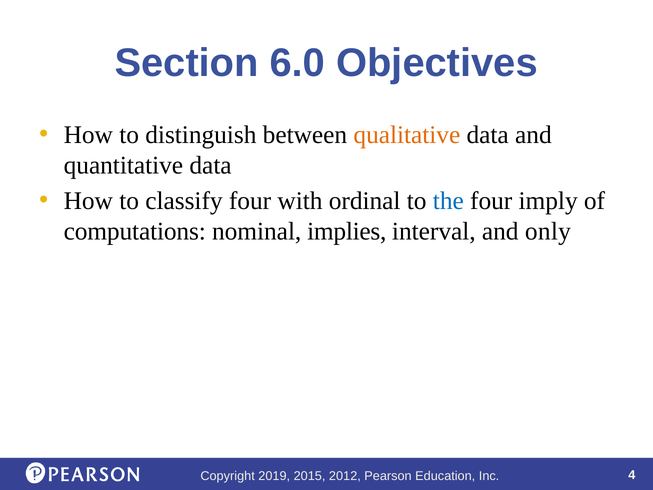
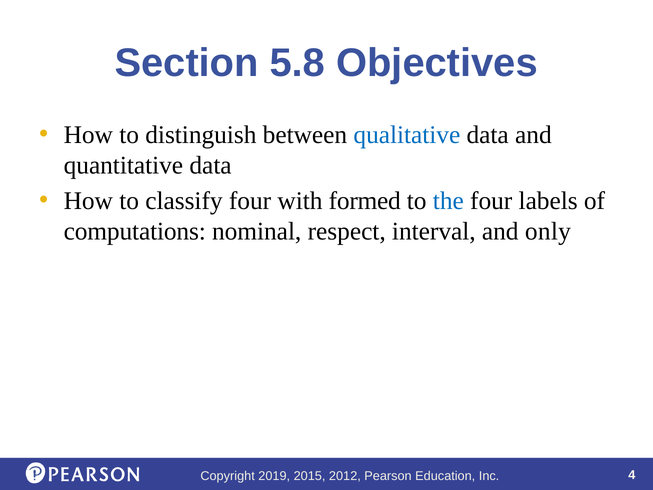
6.0: 6.0 -> 5.8 (297, 63)
qualitative colour: orange -> blue (407, 135)
ordinal: ordinal -> formed (365, 201)
imply: imply -> labels (548, 201)
implies: implies -> respect (347, 231)
